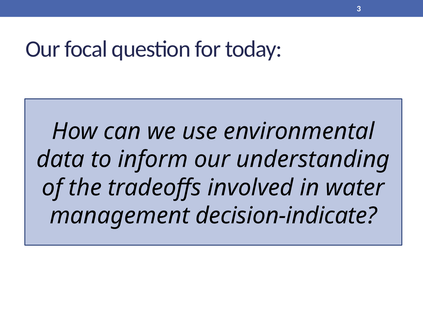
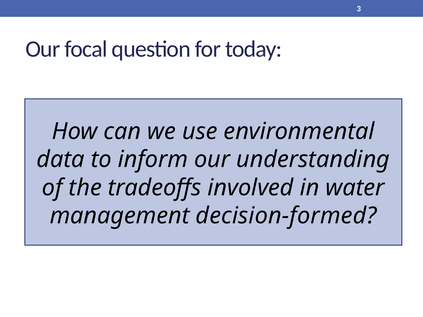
decision-indicate: decision-indicate -> decision-formed (286, 216)
